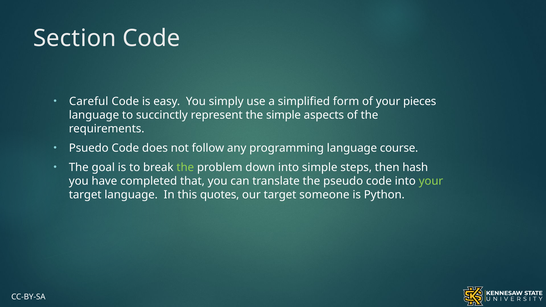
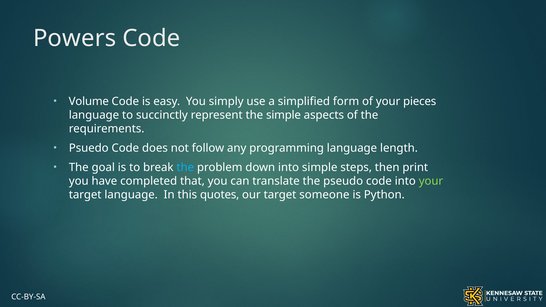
Section: Section -> Powers (75, 38)
Careful: Careful -> Volume (89, 102)
course: course -> length (399, 148)
the colour: light green -> light blue (185, 168)
hash: hash -> print (415, 168)
